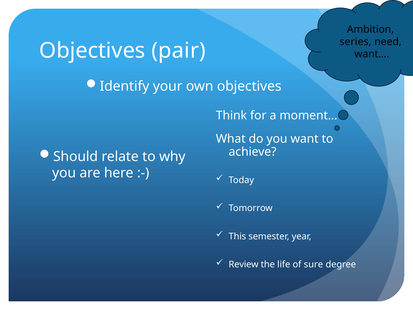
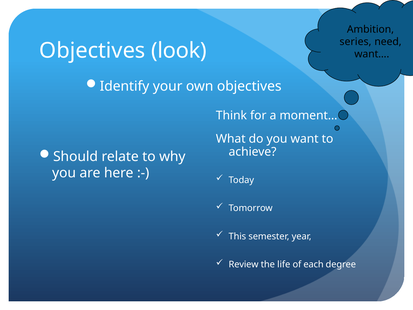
pair: pair -> look (179, 51)
sure: sure -> each (314, 264)
